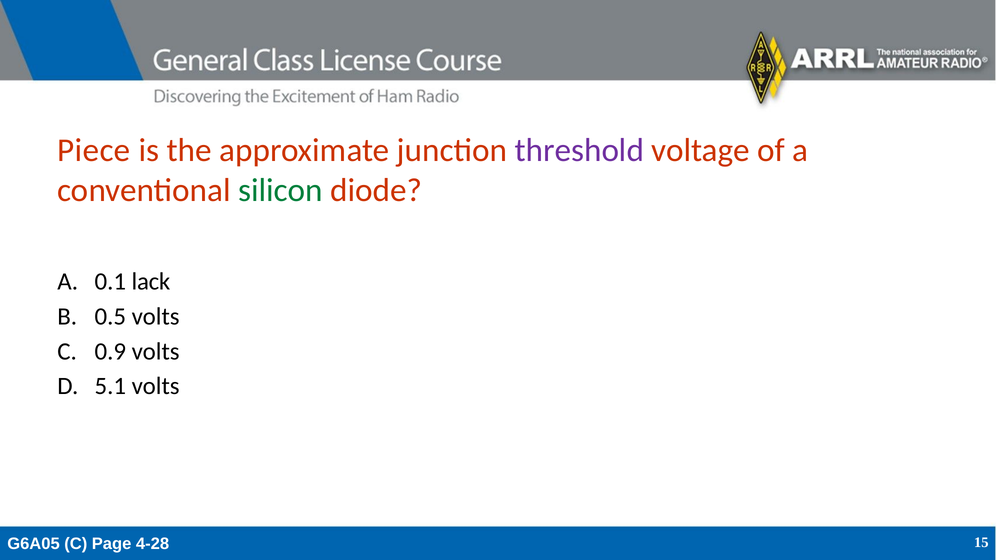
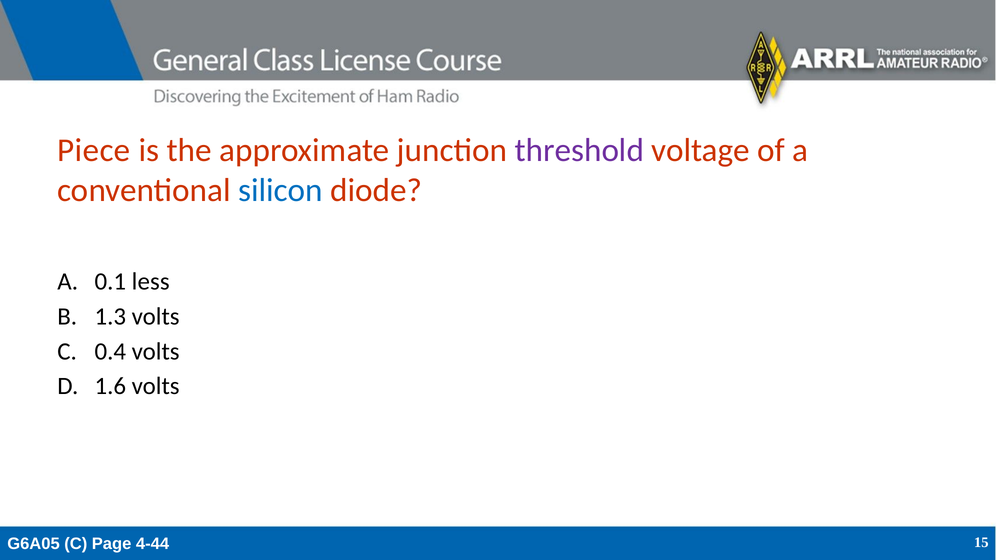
silicon colour: green -> blue (281, 190)
lack: lack -> less (151, 282)
0.5: 0.5 -> 1.3 (110, 317)
0.9: 0.9 -> 0.4 (110, 352)
5.1: 5.1 -> 1.6 (110, 386)
4-28: 4-28 -> 4-44 (153, 544)
